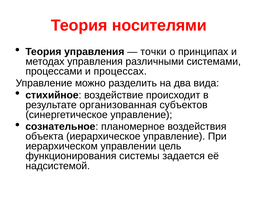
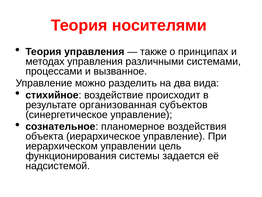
точки: точки -> также (154, 52)
процессах: процессах -> вызванное (120, 71)
